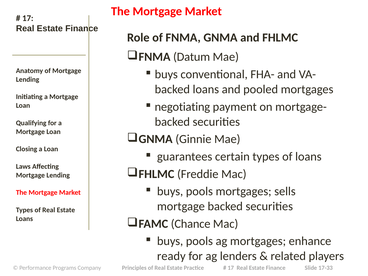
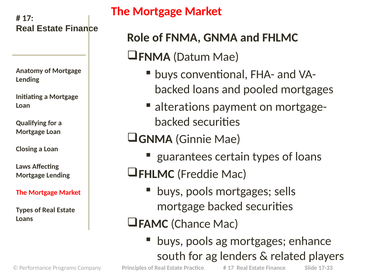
negotiating: negotiating -> alterations (182, 107)
ready: ready -> south (171, 256)
